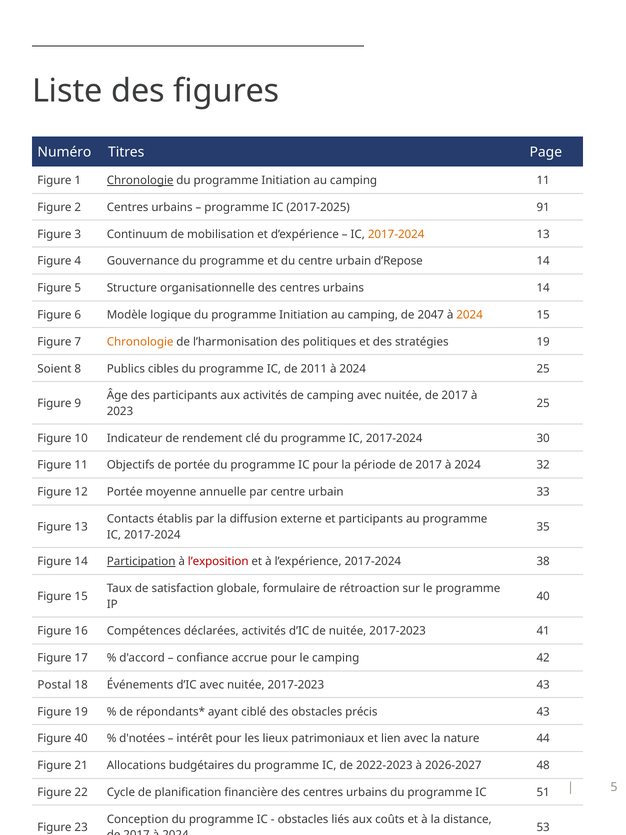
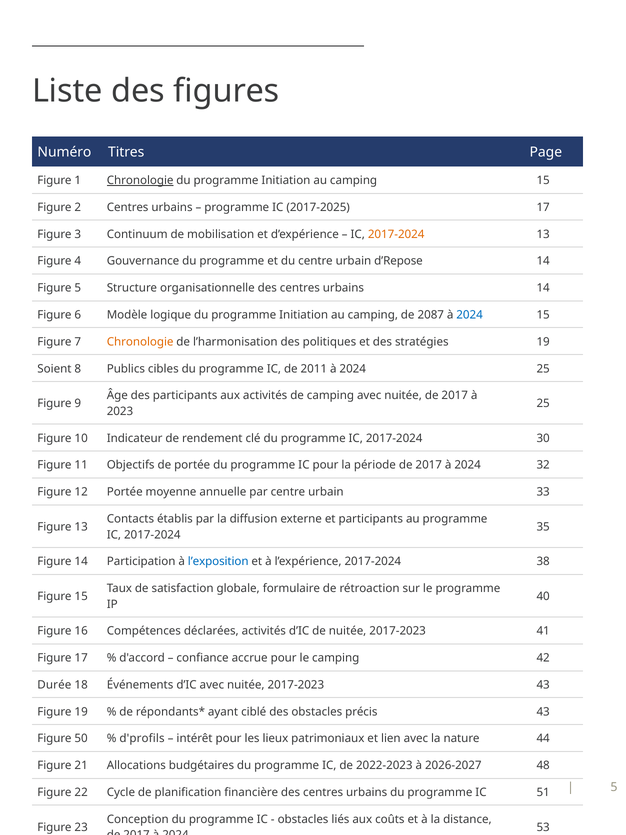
camping 11: 11 -> 15 (543, 180)
2017-2025 91: 91 -> 17 (543, 207)
2047: 2047 -> 2087 (431, 315)
2024 colour: orange -> blue (470, 315)
Participation underline: present -> none (141, 561)
l’exposition colour: red -> blue (218, 561)
Postal: Postal -> Durée (54, 685)
Figure 40: 40 -> 50 (81, 738)
d'notées: d'notées -> d'profils (142, 738)
